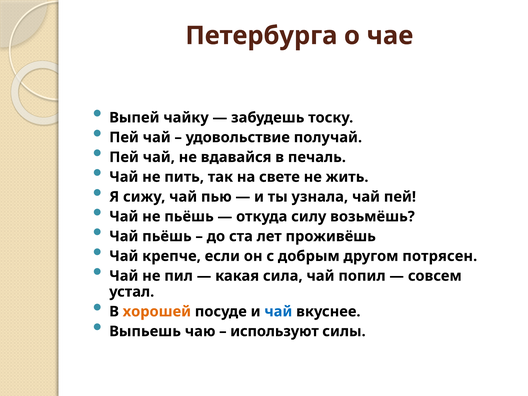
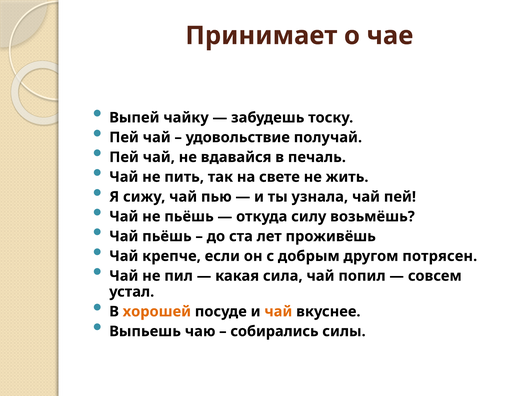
Петербурга: Петербурга -> Принимает (261, 36)
чай colour: blue -> orange (278, 312)
используют: используют -> собирались (274, 331)
